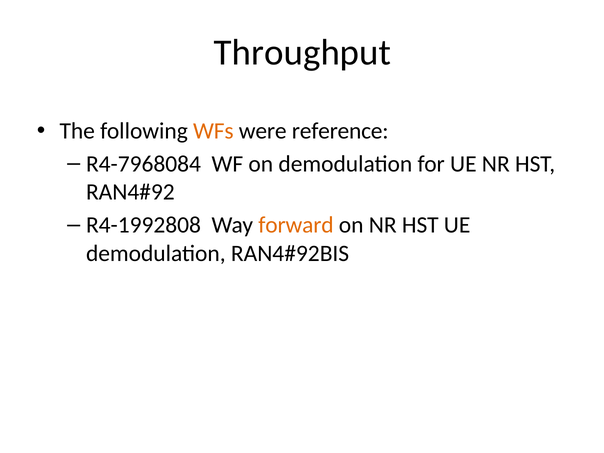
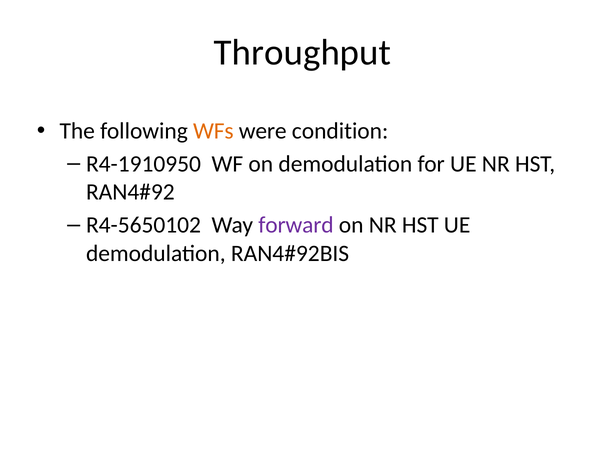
reference: reference -> condition (340, 131)
R4-7968084: R4-7968084 -> R4-1910950 (143, 164)
R4-1992808: R4-1992808 -> R4-5650102 (143, 225)
forward colour: orange -> purple (296, 225)
